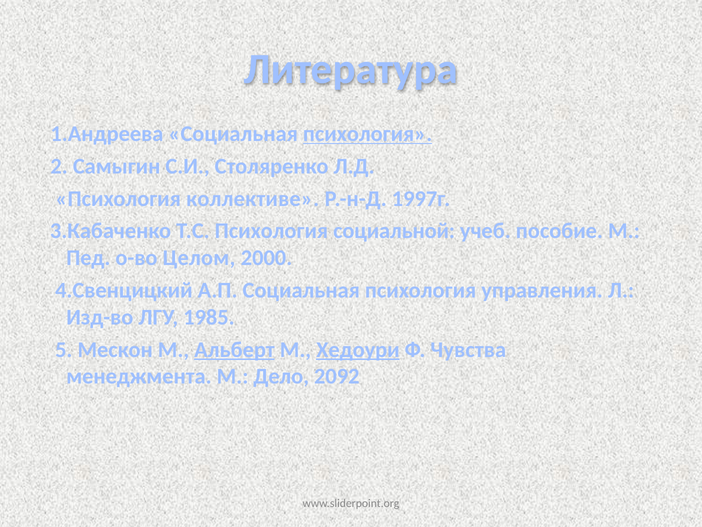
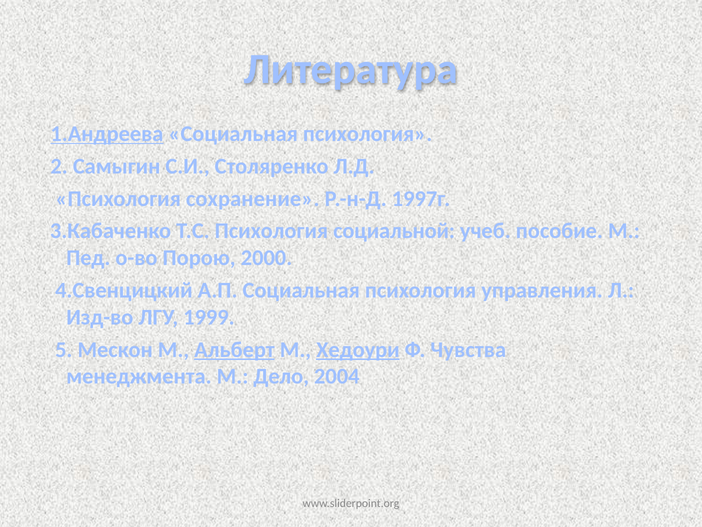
1.Андреева underline: none -> present (107, 134)
психология underline: present -> none (368, 134)
коллективе: коллективе -> сохранение (253, 198)
Целом: Целом -> Порою (199, 258)
1985: 1985 -> 1999 (209, 317)
2092: 2092 -> 2004 (337, 376)
